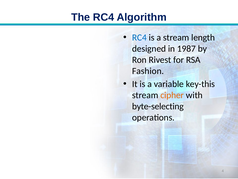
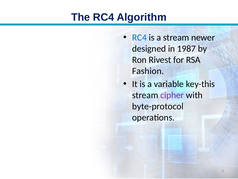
length: length -> newer (203, 37)
cipher colour: orange -> purple (172, 95)
byte-selecting: byte-selecting -> byte-protocol (158, 106)
